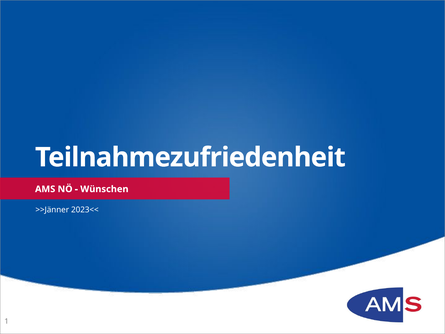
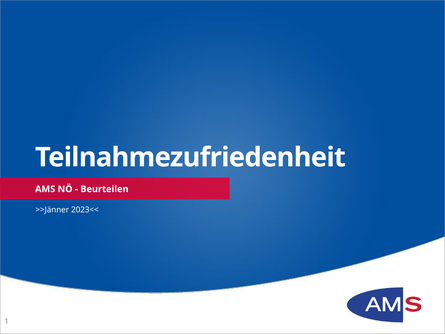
Wünschen: Wünschen -> Beurteilen (104, 189)
